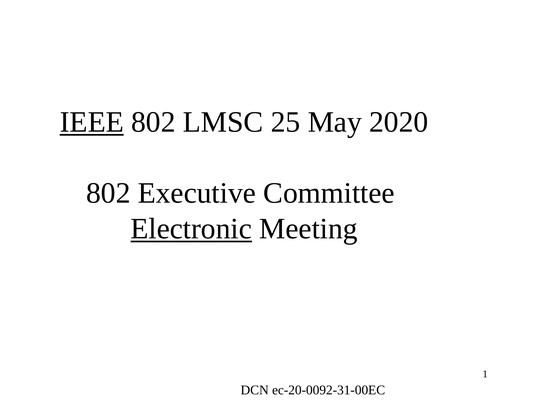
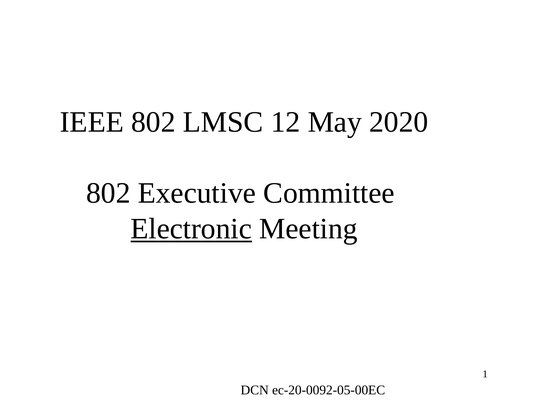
IEEE underline: present -> none (92, 122)
25: 25 -> 12 (286, 122)
ec-20-0092-31-00EC: ec-20-0092-31-00EC -> ec-20-0092-05-00EC (329, 390)
